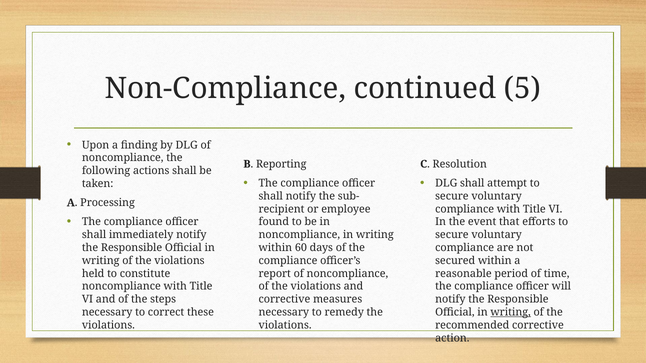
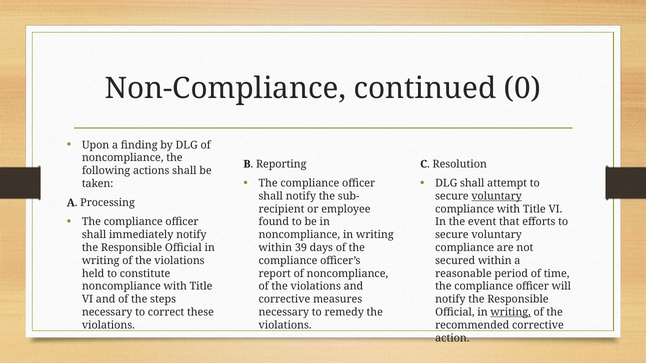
5: 5 -> 0 (522, 89)
voluntary underline: none -> present (497, 196)
60: 60 -> 39 (301, 248)
